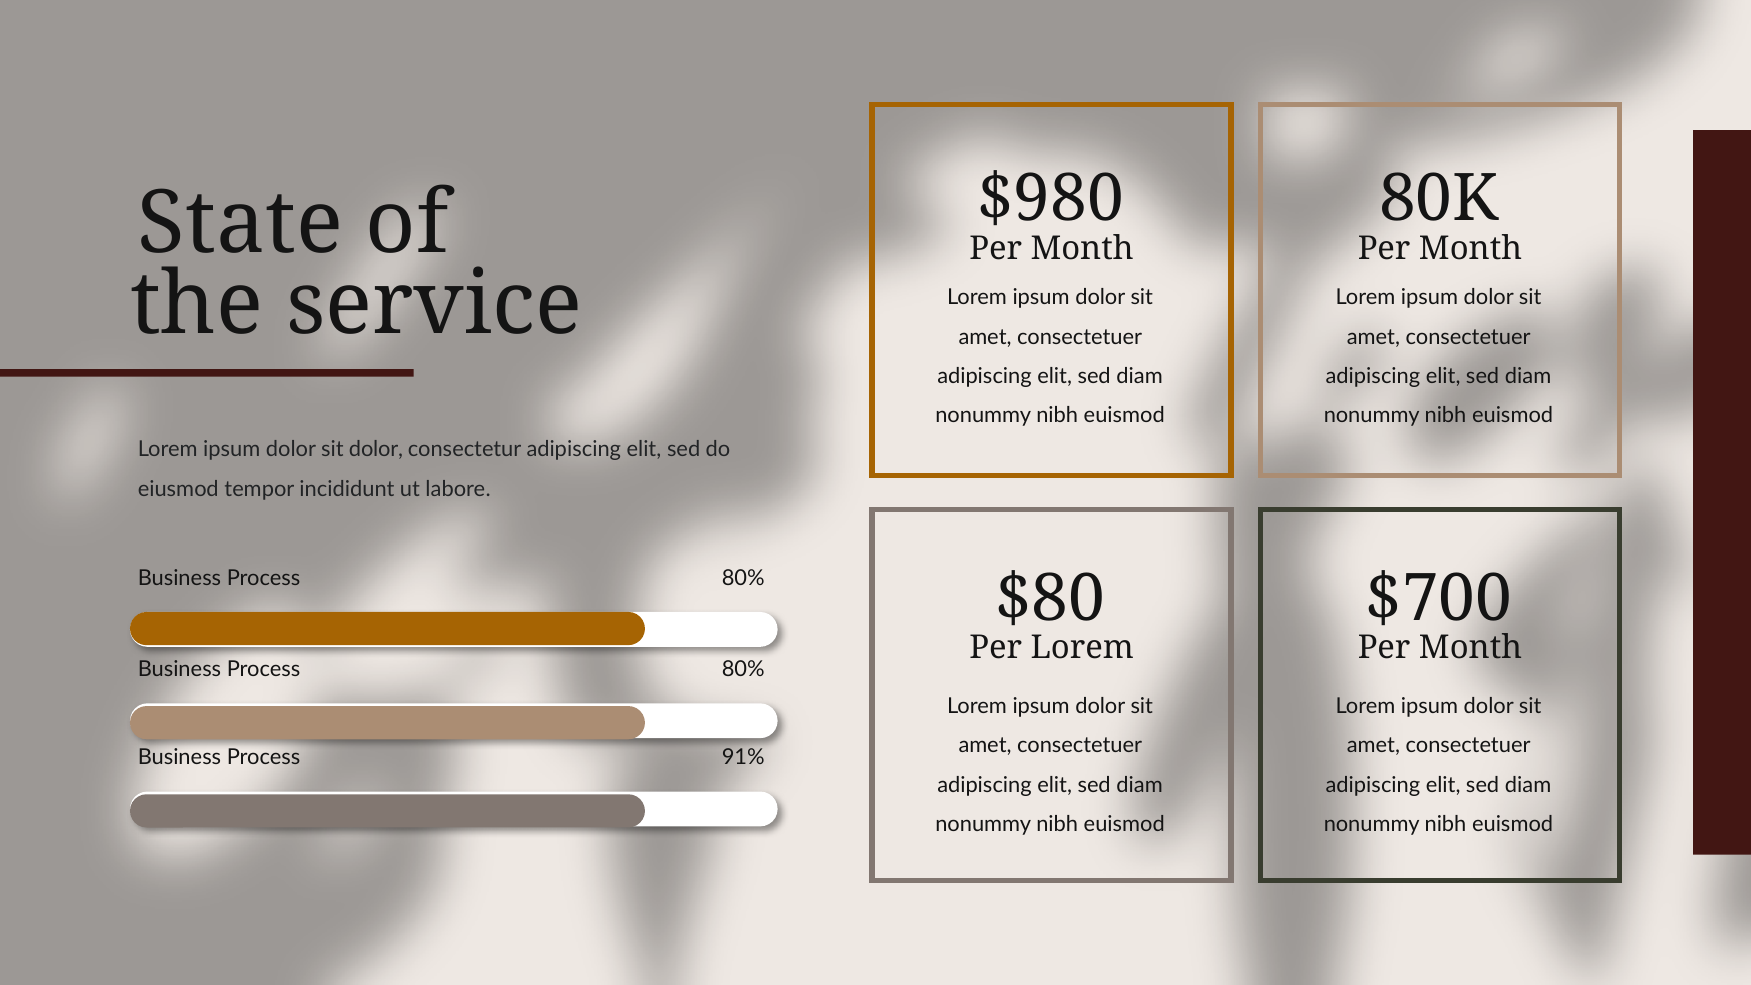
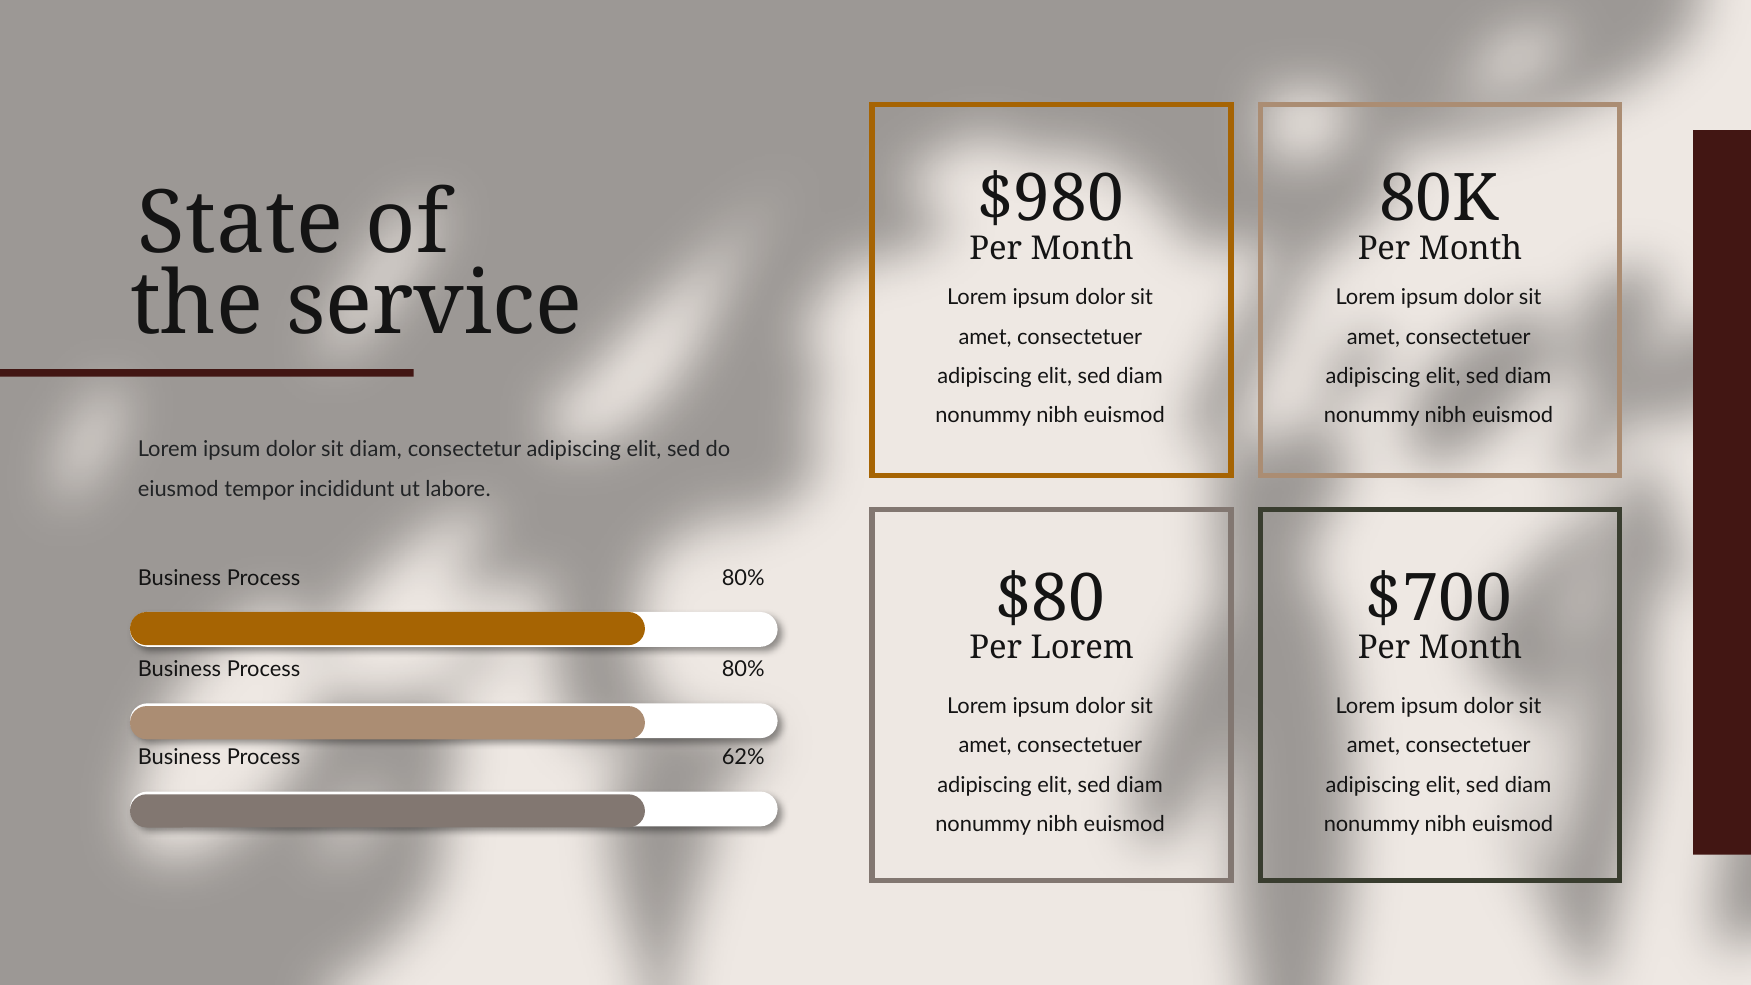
sit dolor: dolor -> diam (376, 450)
91%: 91% -> 62% (743, 757)
